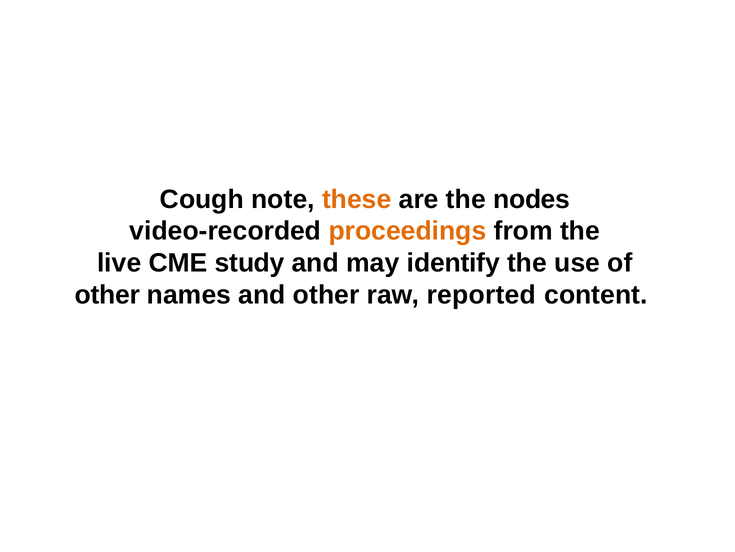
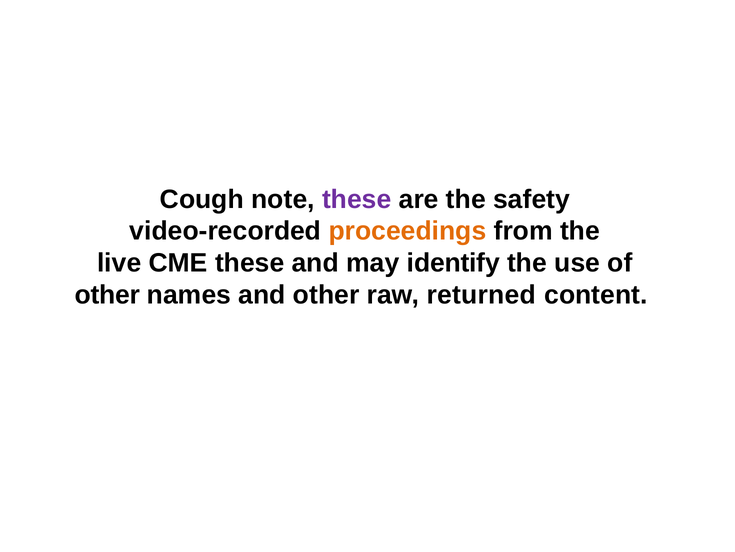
these colour: orange -> purple (357, 199)
nodes: nodes -> safety (532, 199)
CME study: study -> these (250, 263)
reported: reported -> returned (481, 294)
